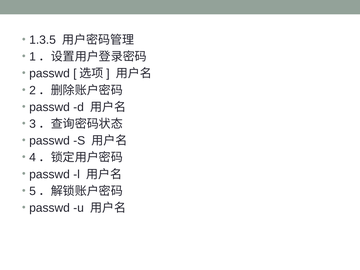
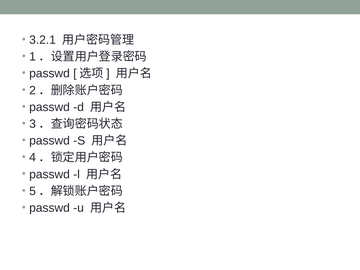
1.3.5: 1.3.5 -> 3.2.1 (43, 40)
